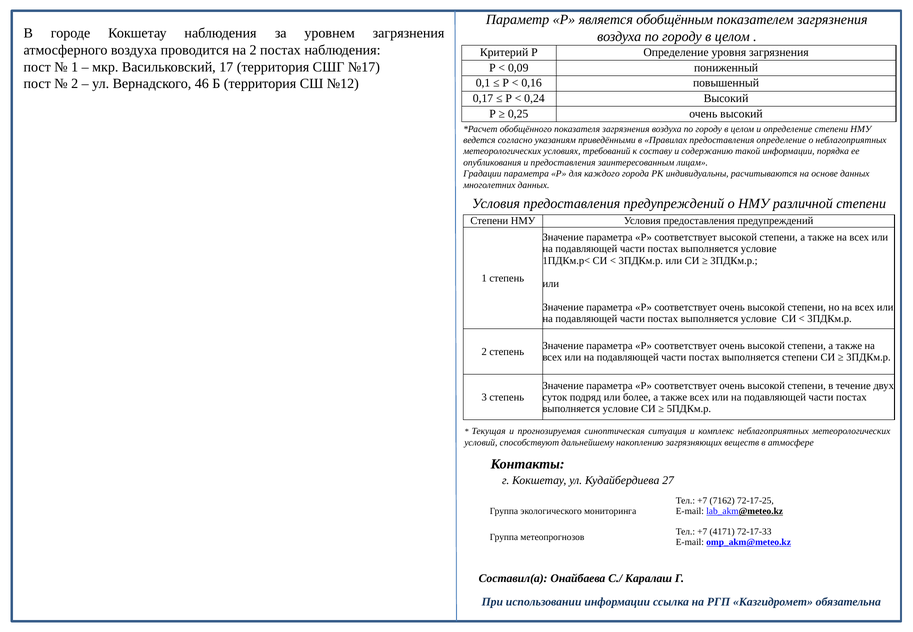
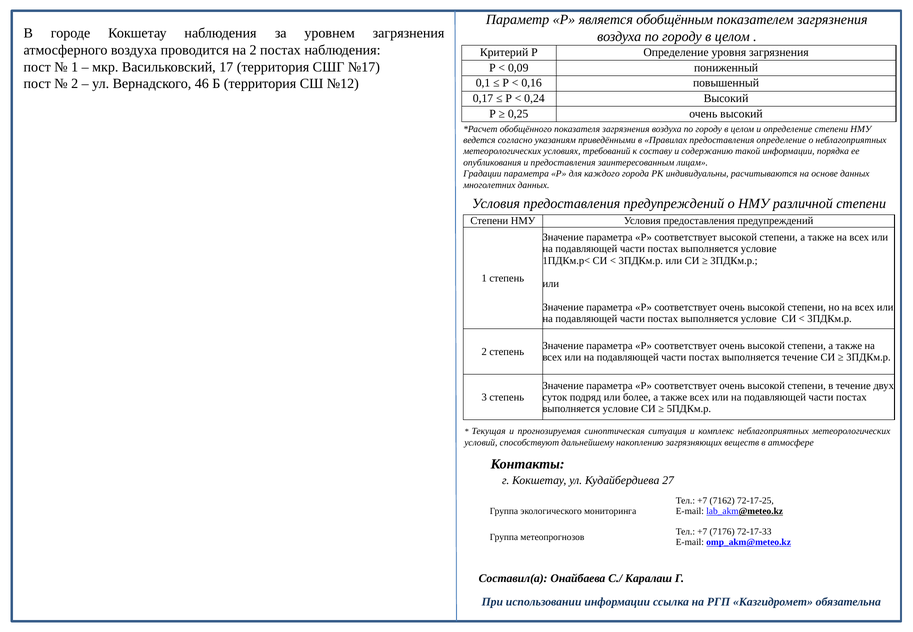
выполняется степени: степени -> течение (800, 357)
4171: 4171 -> 7176 (722, 532)
